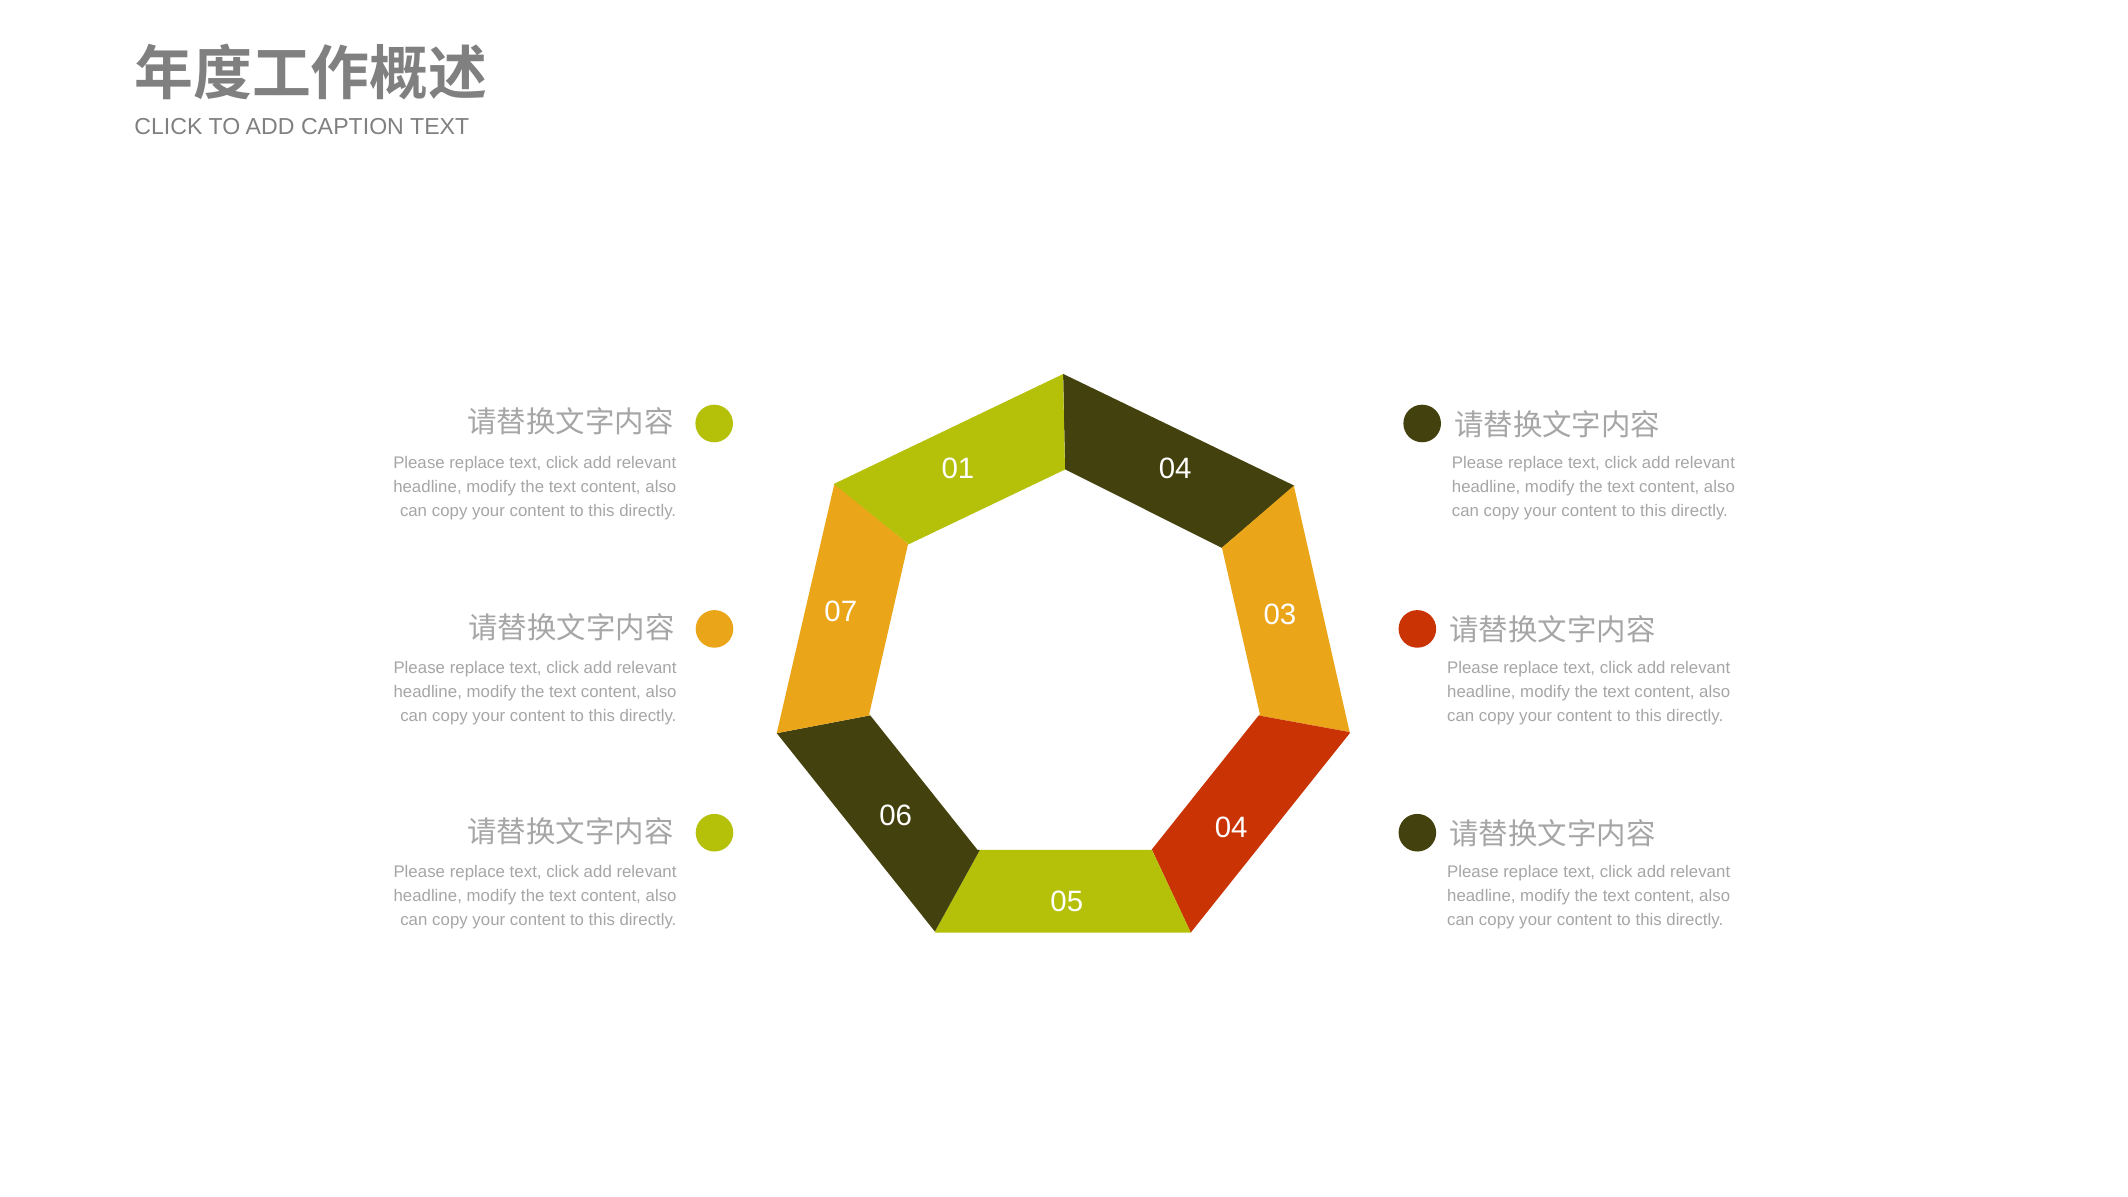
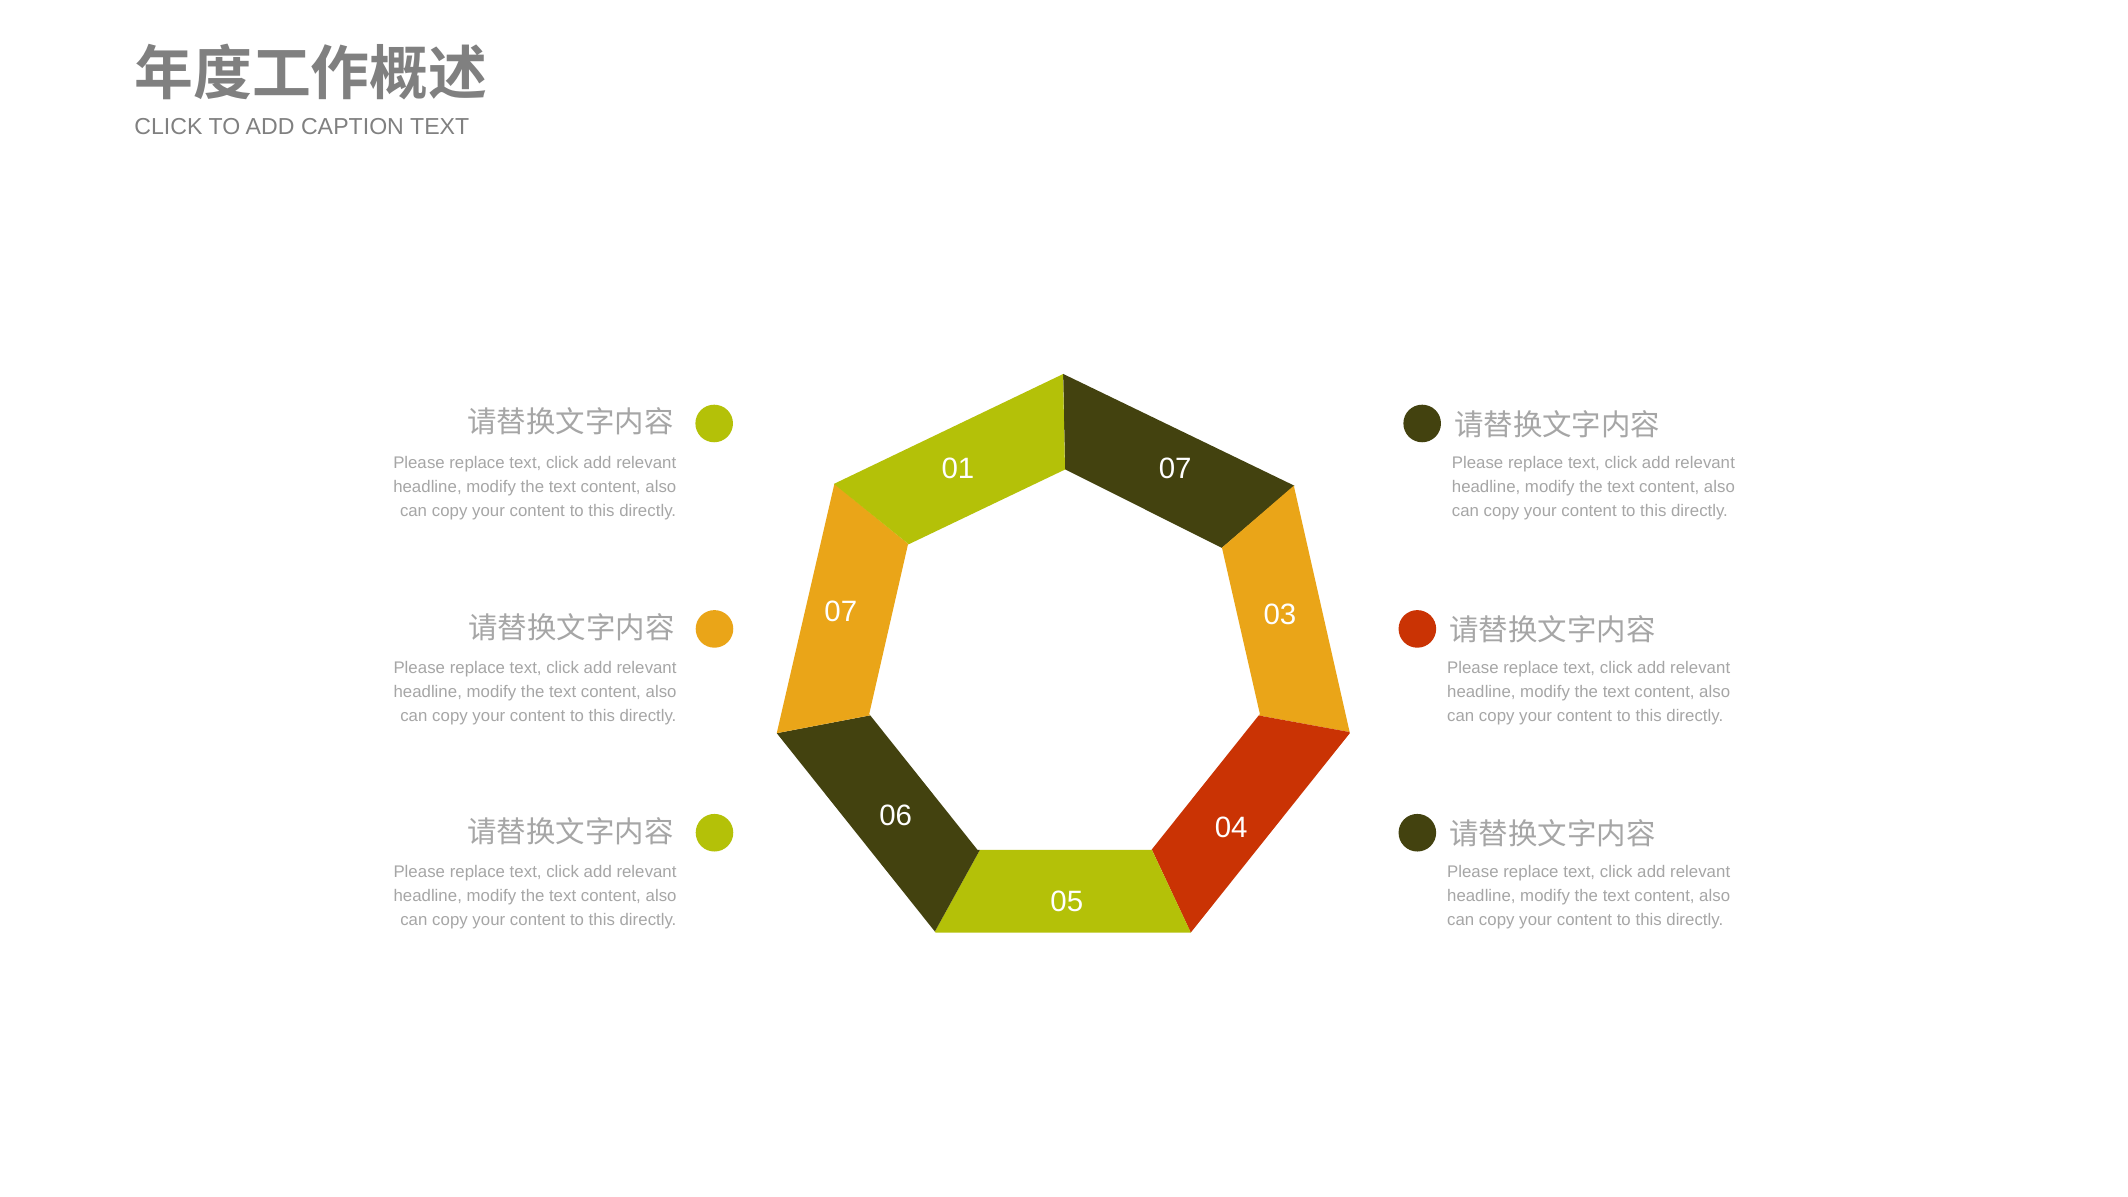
01 04: 04 -> 07 (1175, 469)
